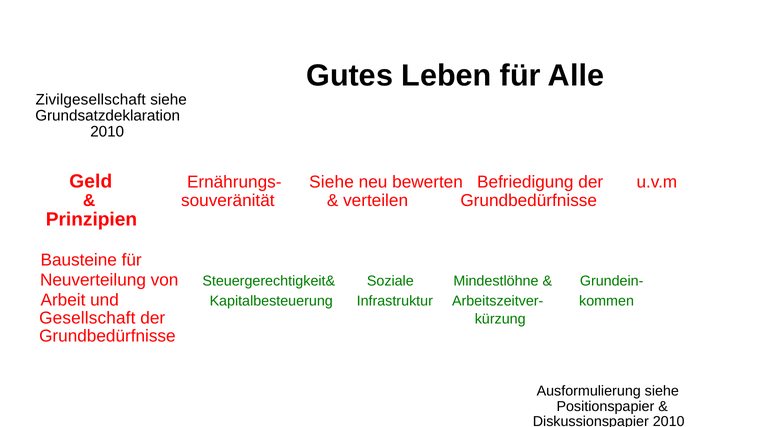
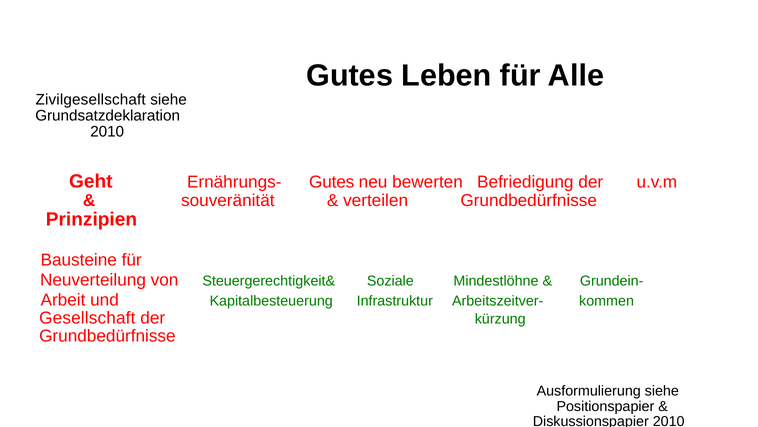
Geld: Geld -> Geht (91, 181)
Ernährungs- Siehe: Siehe -> Gutes (332, 182)
